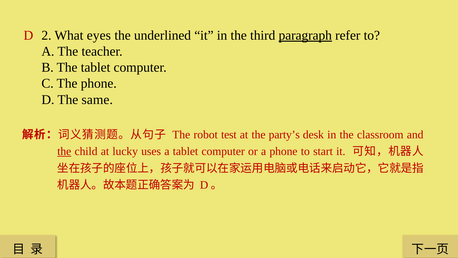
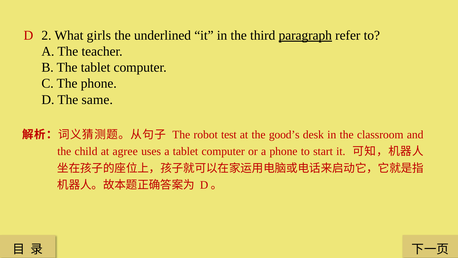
eyes: eyes -> girls (99, 35)
party’s: party’s -> good’s (284, 135)
the underline: present -> none (64, 151)
lucky: lucky -> agree (125, 151)
